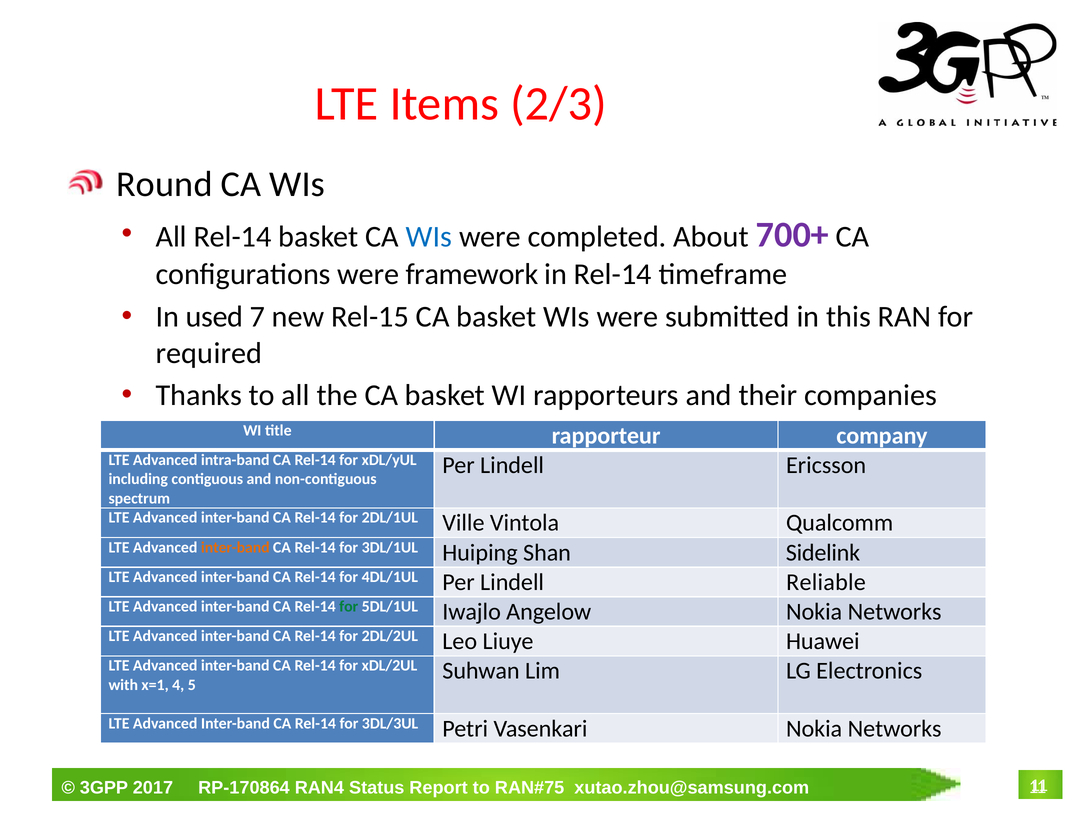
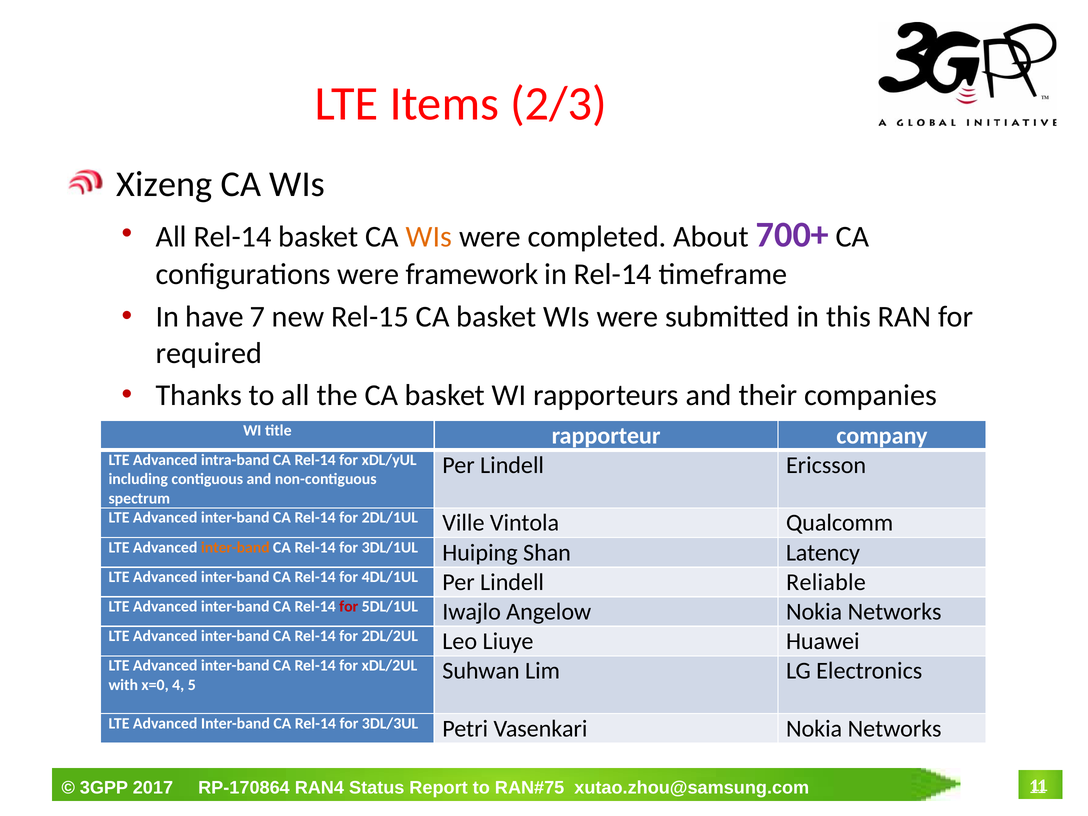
Round: Round -> Xizeng (164, 184)
WIs colour: blue -> orange (429, 237)
used: used -> have (215, 317)
Sidelink: Sidelink -> Latency (823, 553)
for colour: green -> red (349, 607)
x=1: x=1 -> x=0 (155, 685)
